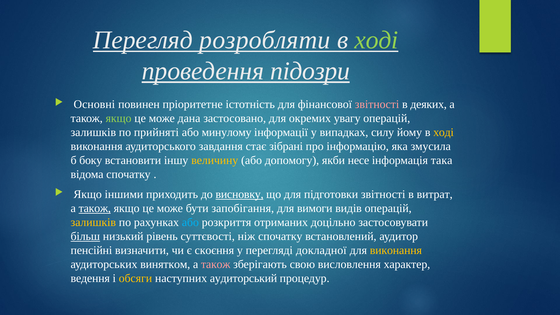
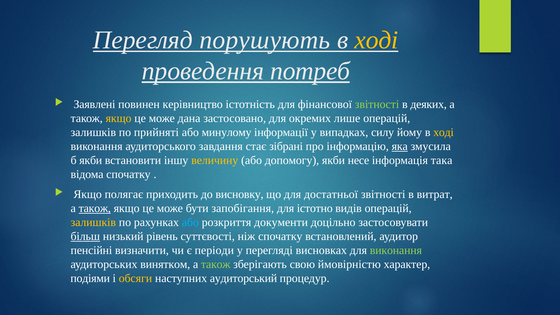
розробляти: розробляти -> порушують (265, 40)
ході colour: light green -> yellow (376, 40)
підозри: підозри -> потреб (310, 71)
Основні: Основні -> Заявлені (94, 104)
пріоритетне: пріоритетне -> керівництво (193, 104)
звітності colour: pink -> light green (377, 104)
якщо colour: light green -> yellow (119, 118)
увагу: увагу -> лише (347, 118)
яка underline: none -> present (400, 146)
б боку: боку -> якби (91, 160)
іншими: іншими -> полягає (124, 194)
висновку underline: present -> none (240, 194)
підготовки: підготовки -> достатньої (331, 194)
вимоги: вимоги -> істотно (315, 208)
отриманих: отриманих -> документи (281, 222)
скоєння: скоєння -> періоди (214, 250)
докладної: докладної -> висновках (321, 250)
виконання colour: yellow -> light green (396, 250)
також colour: pink -> light green (216, 264)
висловлення: висловлення -> ймовірністю (349, 264)
ведення: ведення -> подіями (90, 278)
